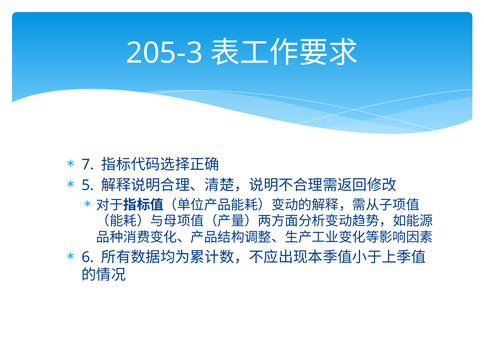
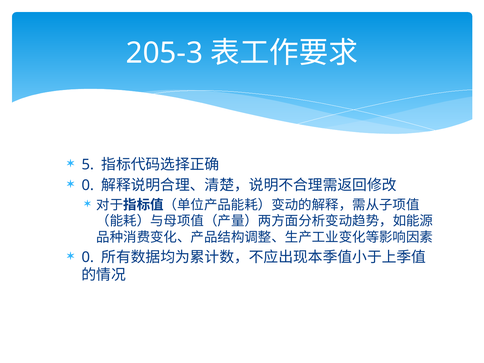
7: 7 -> 5 (88, 165)
5: 5 -> 0 (88, 185)
6: 6 -> 0 (88, 257)
